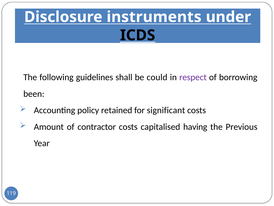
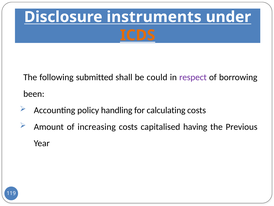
ICDS colour: black -> orange (138, 35)
guidelines: guidelines -> submitted (95, 77)
retained: retained -> handling (117, 110)
significant: significant -> calculating (166, 110)
contractor: contractor -> increasing (97, 127)
